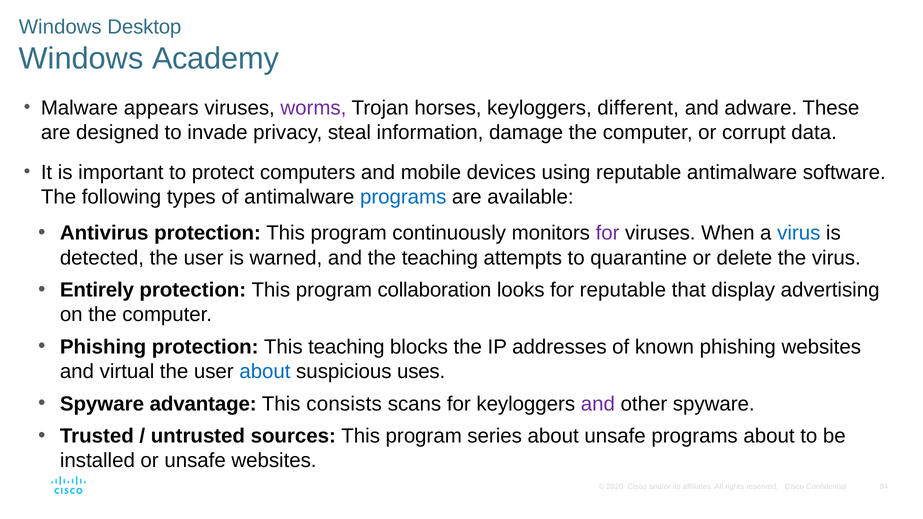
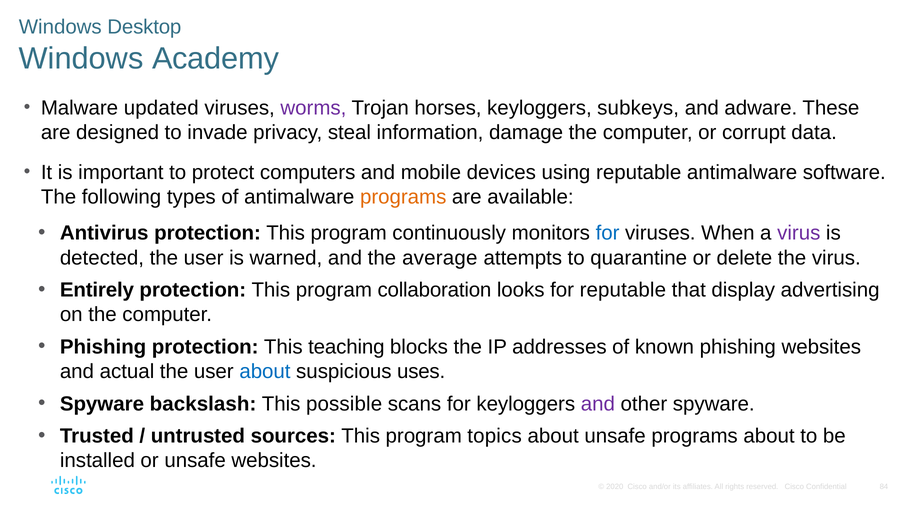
appears: appears -> updated (161, 108)
different: different -> subkeys (638, 108)
programs colour: blue -> orange (403, 197)
for colour: purple -> blue (608, 233)
virus colour: blue -> purple (799, 233)
the teaching: teaching -> average (440, 258)
virtual: virtual -> actual (127, 372)
advantage: advantage -> backslash (203, 404)
consists: consists -> possible (344, 404)
series: series -> topics (495, 436)
